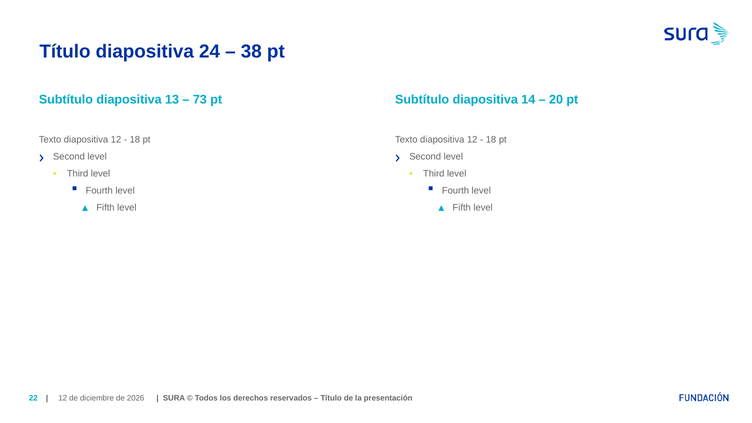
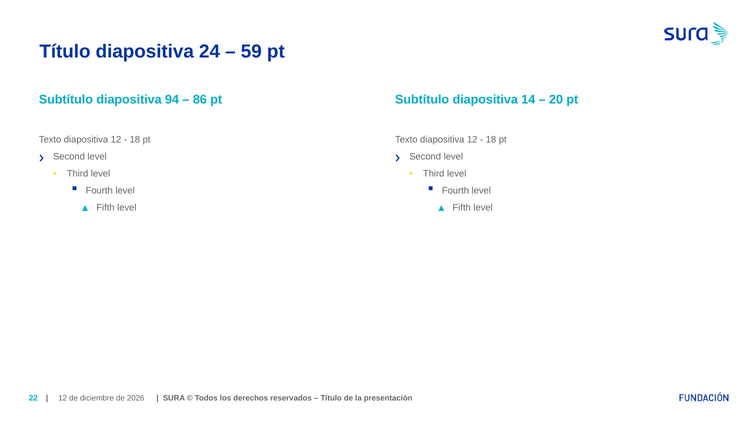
38: 38 -> 59 (251, 51)
13: 13 -> 94 (172, 100)
73: 73 -> 86 (200, 100)
